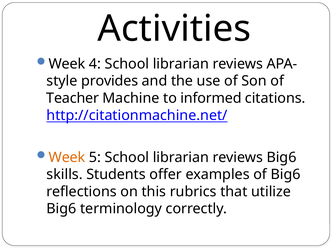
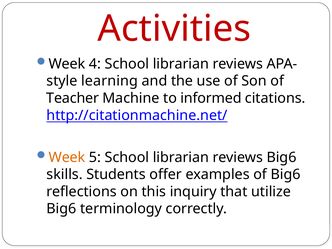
Activities colour: black -> red (174, 29)
provides: provides -> learning (109, 81)
rubrics: rubrics -> inquiry (193, 192)
